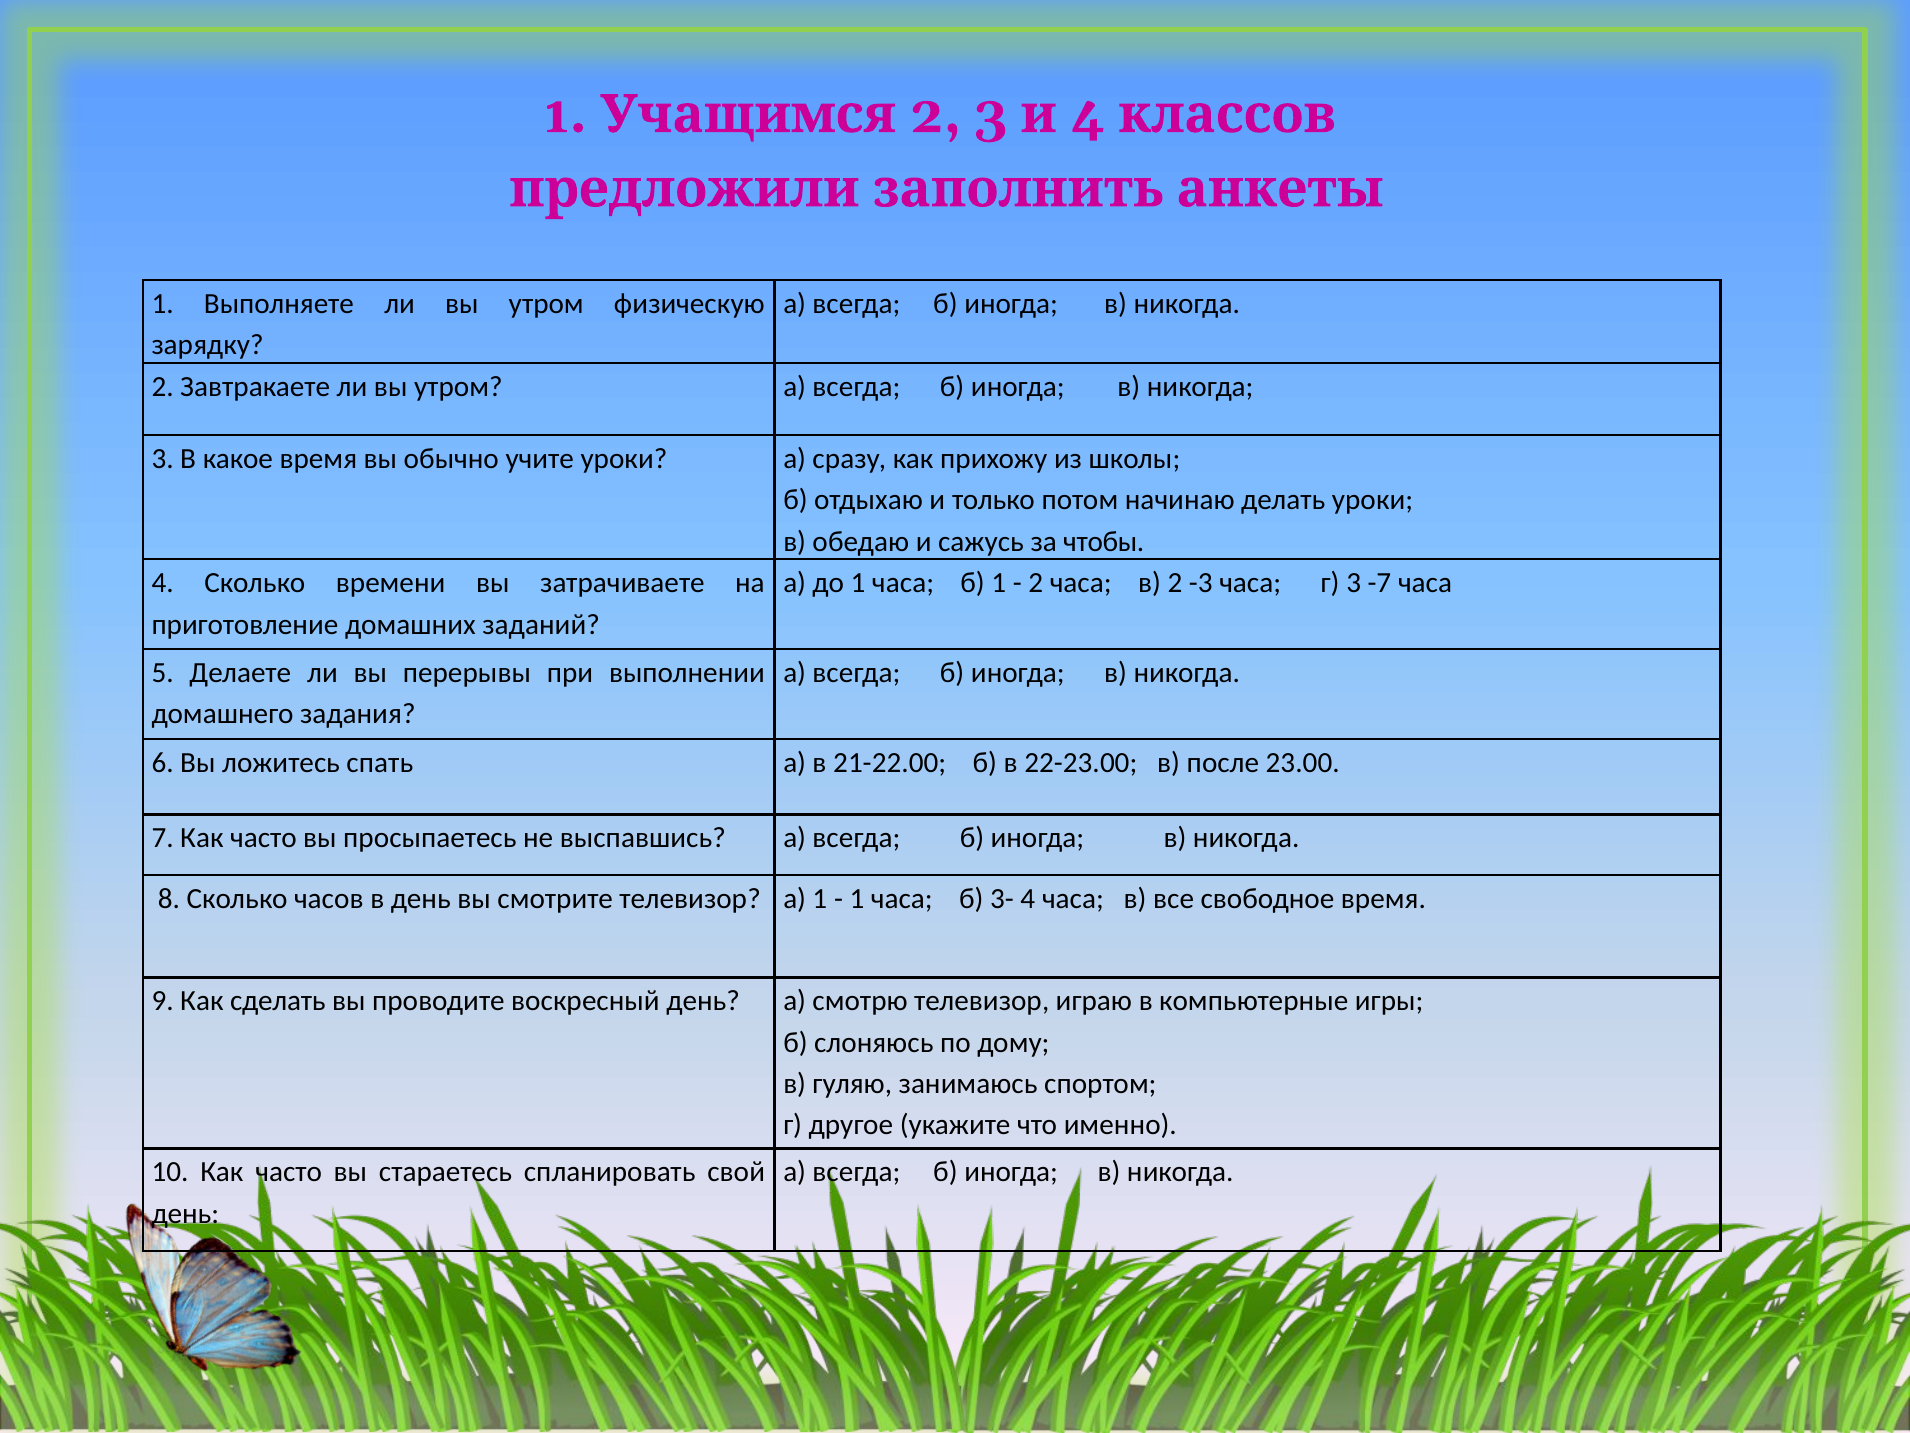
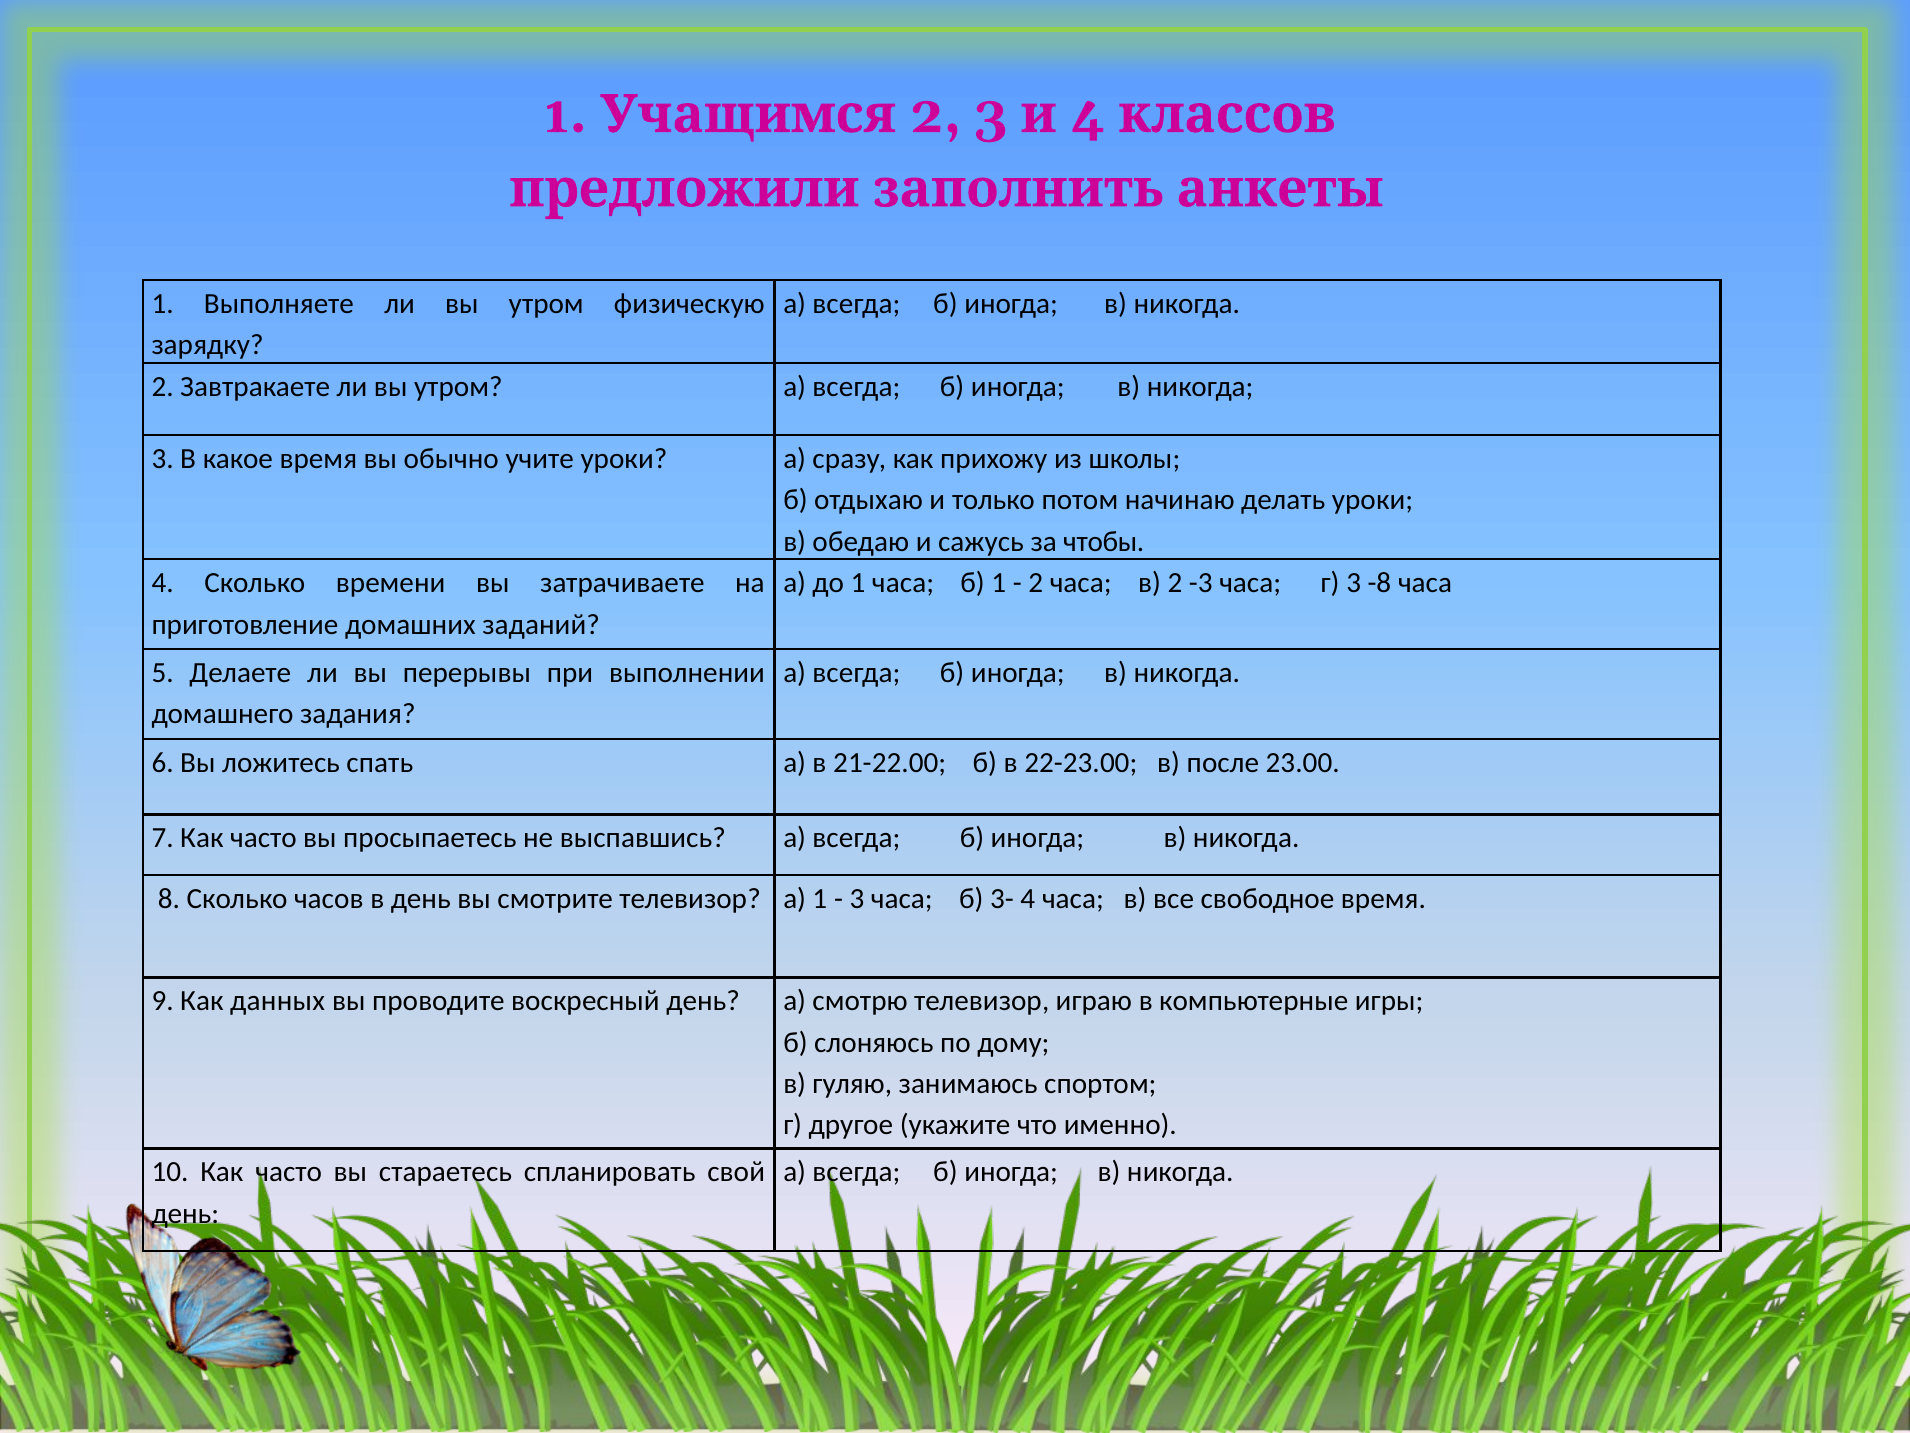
-7: -7 -> -8 (1379, 583)
1: 1 -> 3 (857, 898)
сделать: сделать -> данных (278, 1001)
